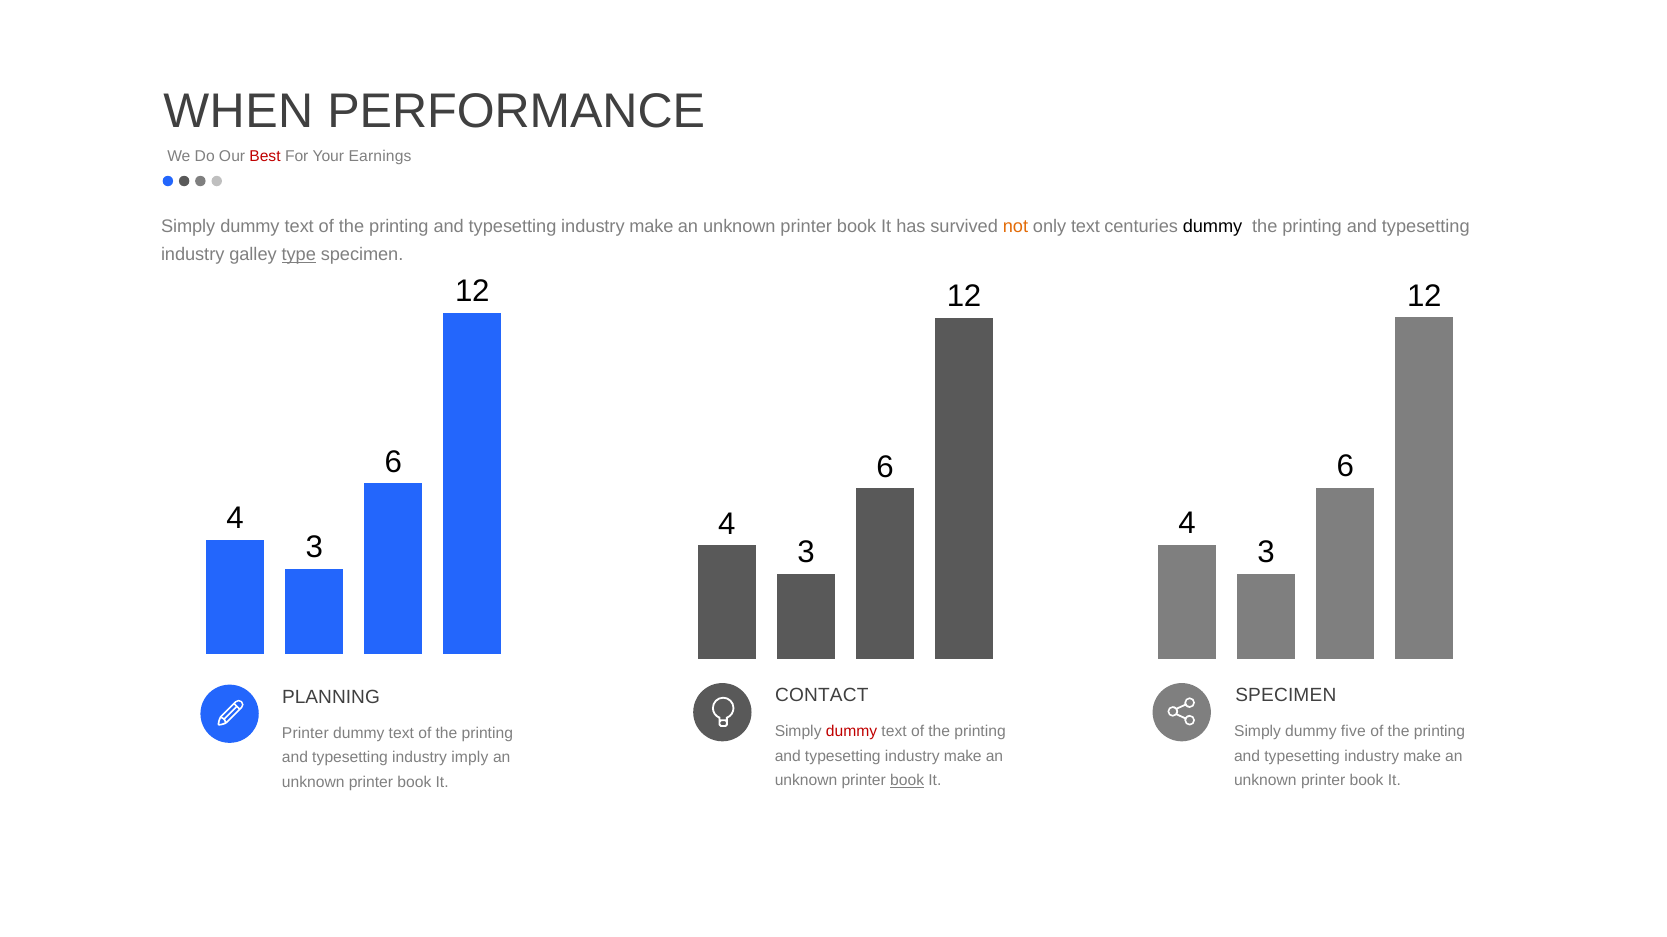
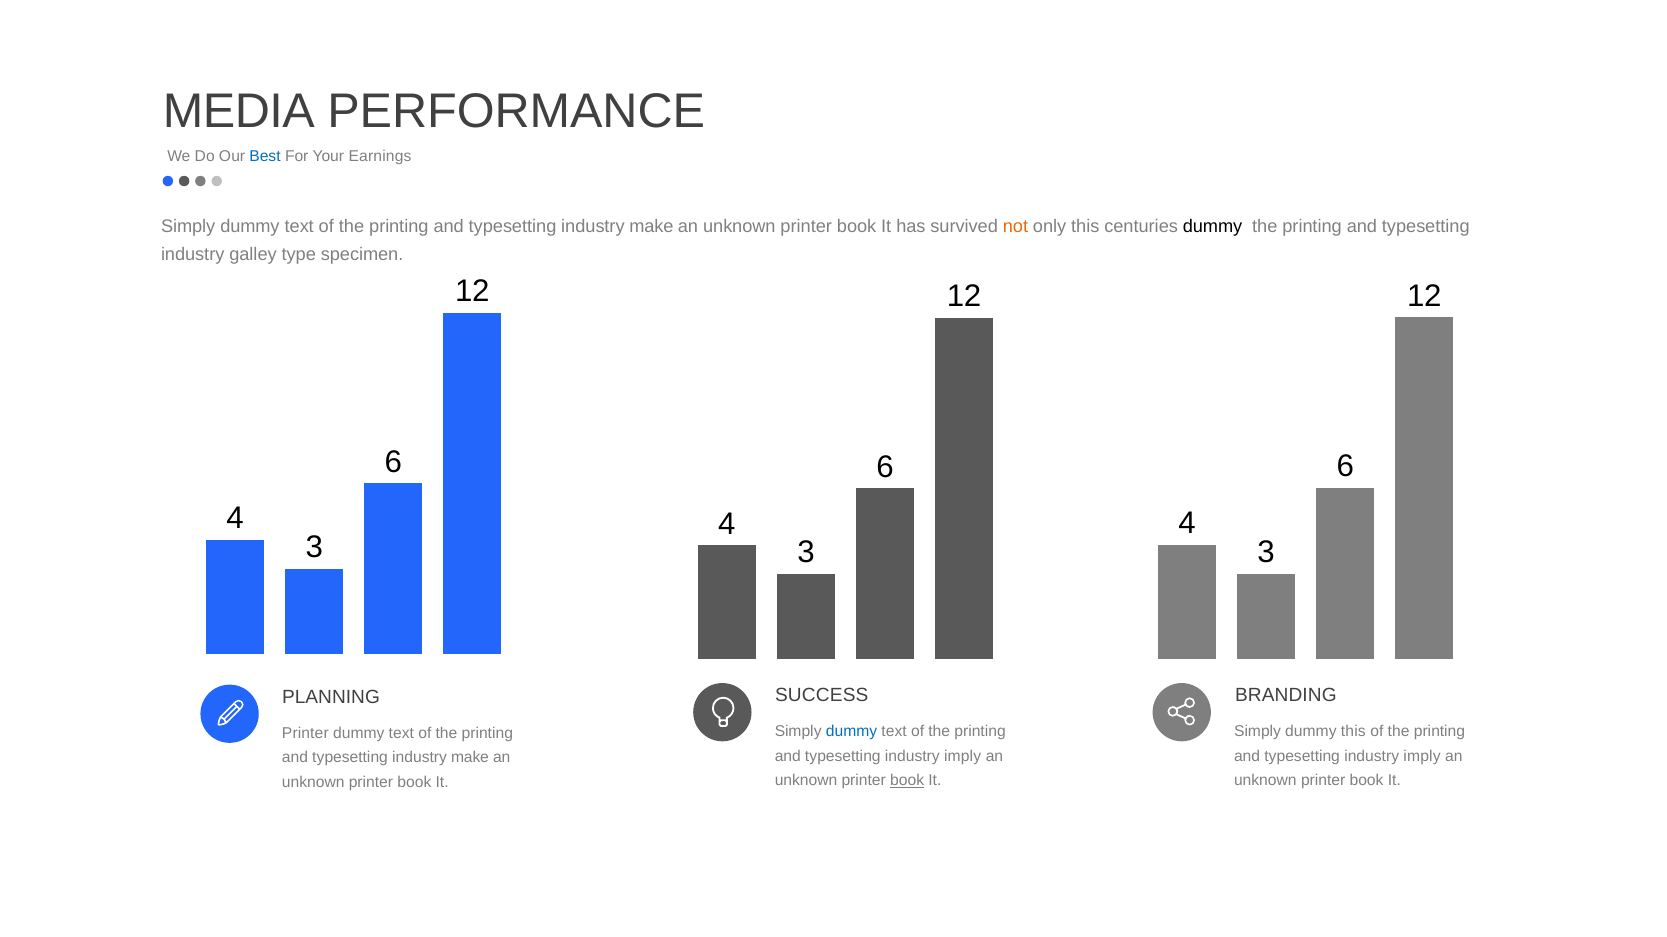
WHEN: WHEN -> MEDIA (239, 112)
Best colour: red -> blue (265, 157)
only text: text -> this (1085, 227)
type underline: present -> none (299, 255)
CONTACT: CONTACT -> SUCCESS (822, 696)
SPECIMEN: SPECIMEN -> BRANDING (1286, 696)
dummy colour: red -> blue (852, 732)
dummy five: five -> this (1353, 732)
make: make -> imply (963, 756)
make: make -> imply (1422, 756)
imply: imply -> make (470, 758)
